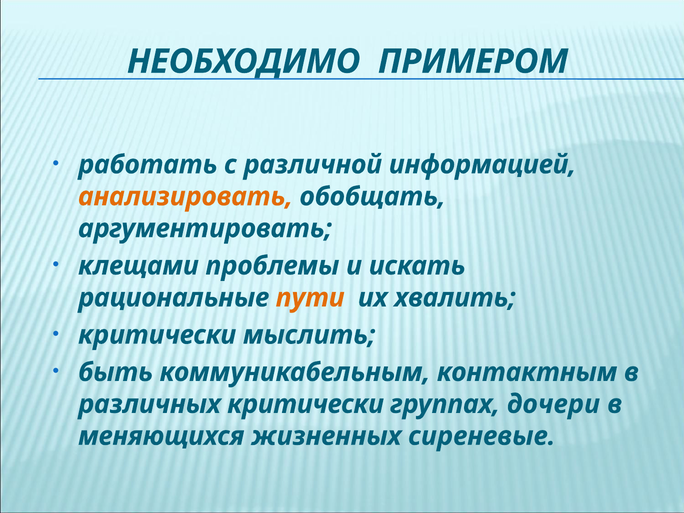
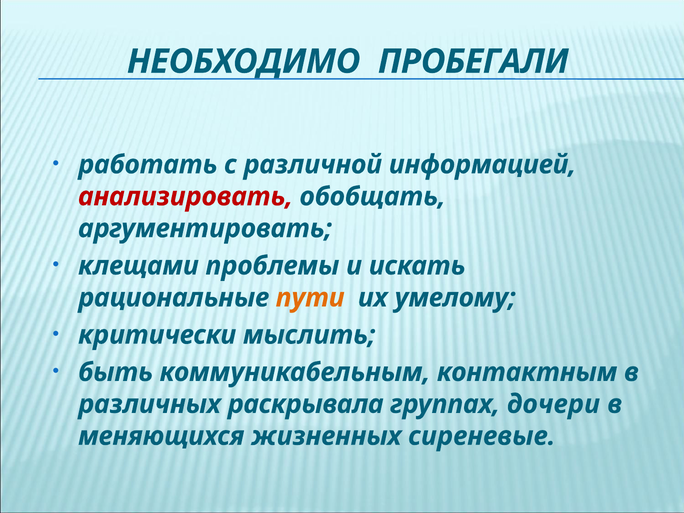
ПРИМЕРОМ: ПРИМЕРОМ -> ПРОБЕГАЛИ (473, 62)
анализировать colour: orange -> red (186, 197)
хвалить: хвалить -> умелому (455, 298)
различных критически: критически -> раскрывала (306, 404)
